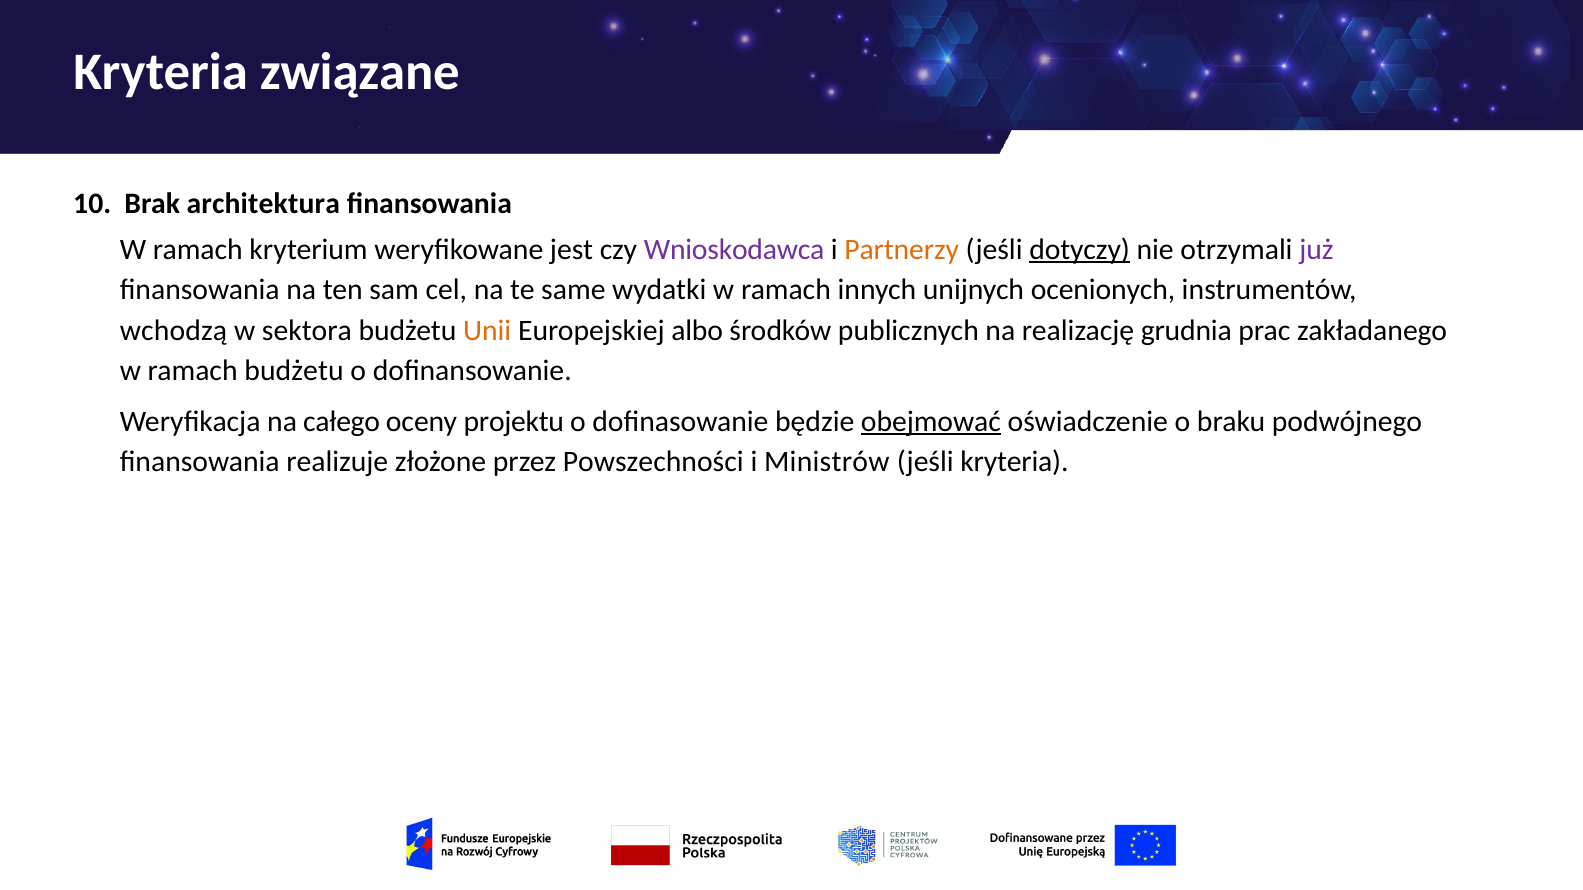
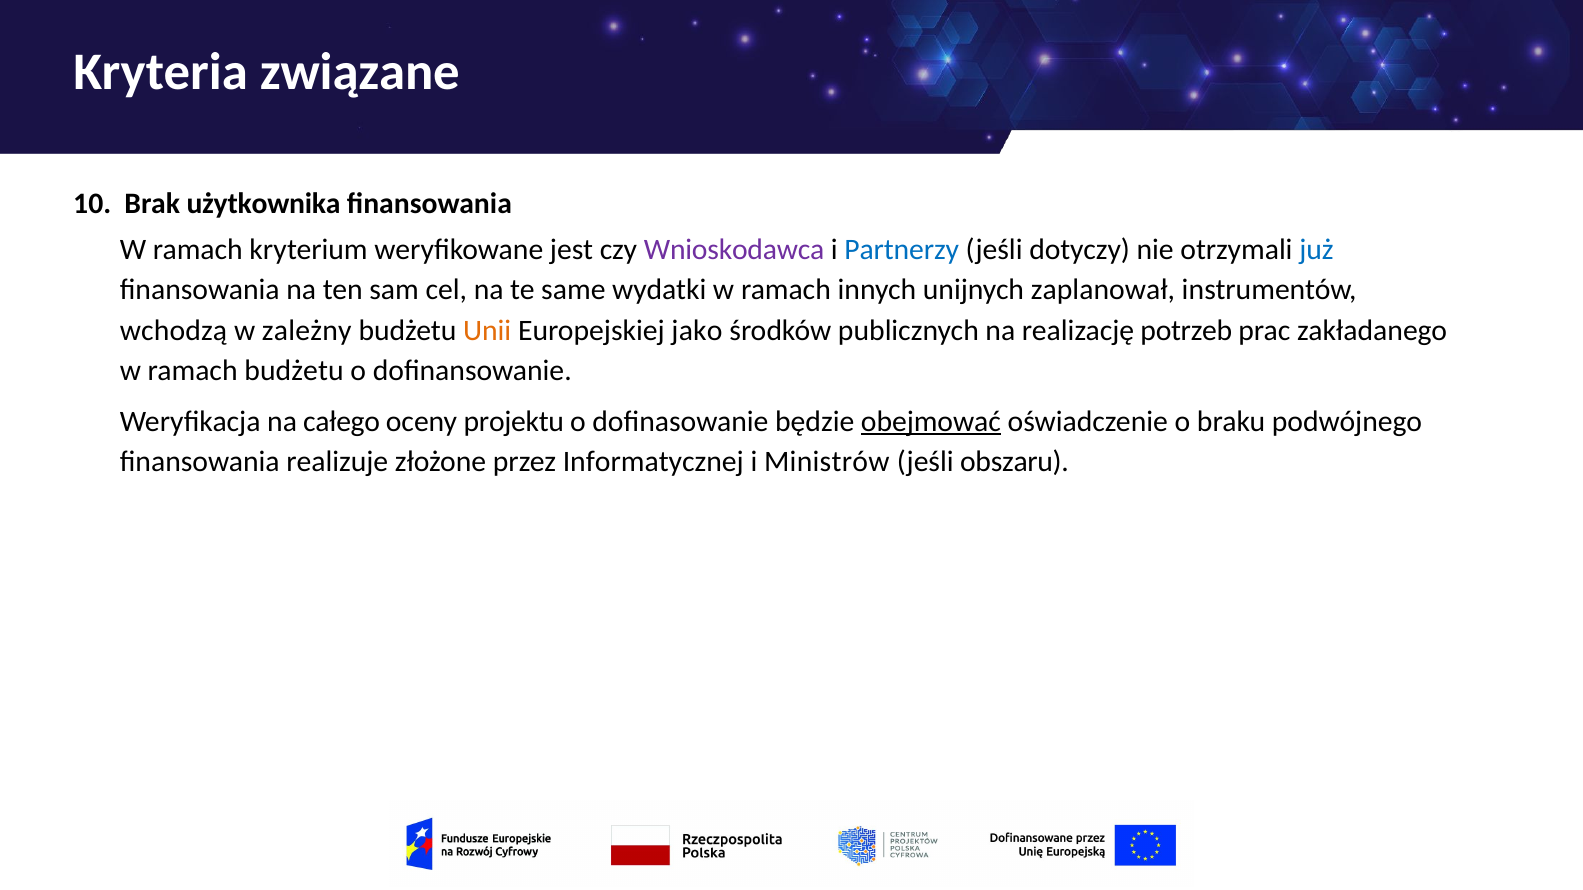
architektura: architektura -> użytkownika (263, 203)
Partnerzy colour: orange -> blue (902, 249)
dotyczy underline: present -> none (1080, 249)
już colour: purple -> blue (1317, 249)
ocenionych: ocenionych -> zaplanował (1103, 290)
sektora: sektora -> zależny (307, 330)
albo: albo -> jako (697, 330)
grudnia: grudnia -> potrzeb (1186, 330)
Powszechności: Powszechności -> Informatycznej (653, 462)
jeśli kryteria: kryteria -> obszaru (1015, 462)
